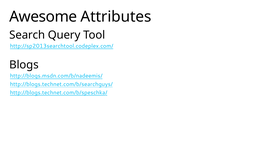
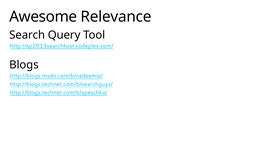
Attributes: Attributes -> Relevance (116, 17)
